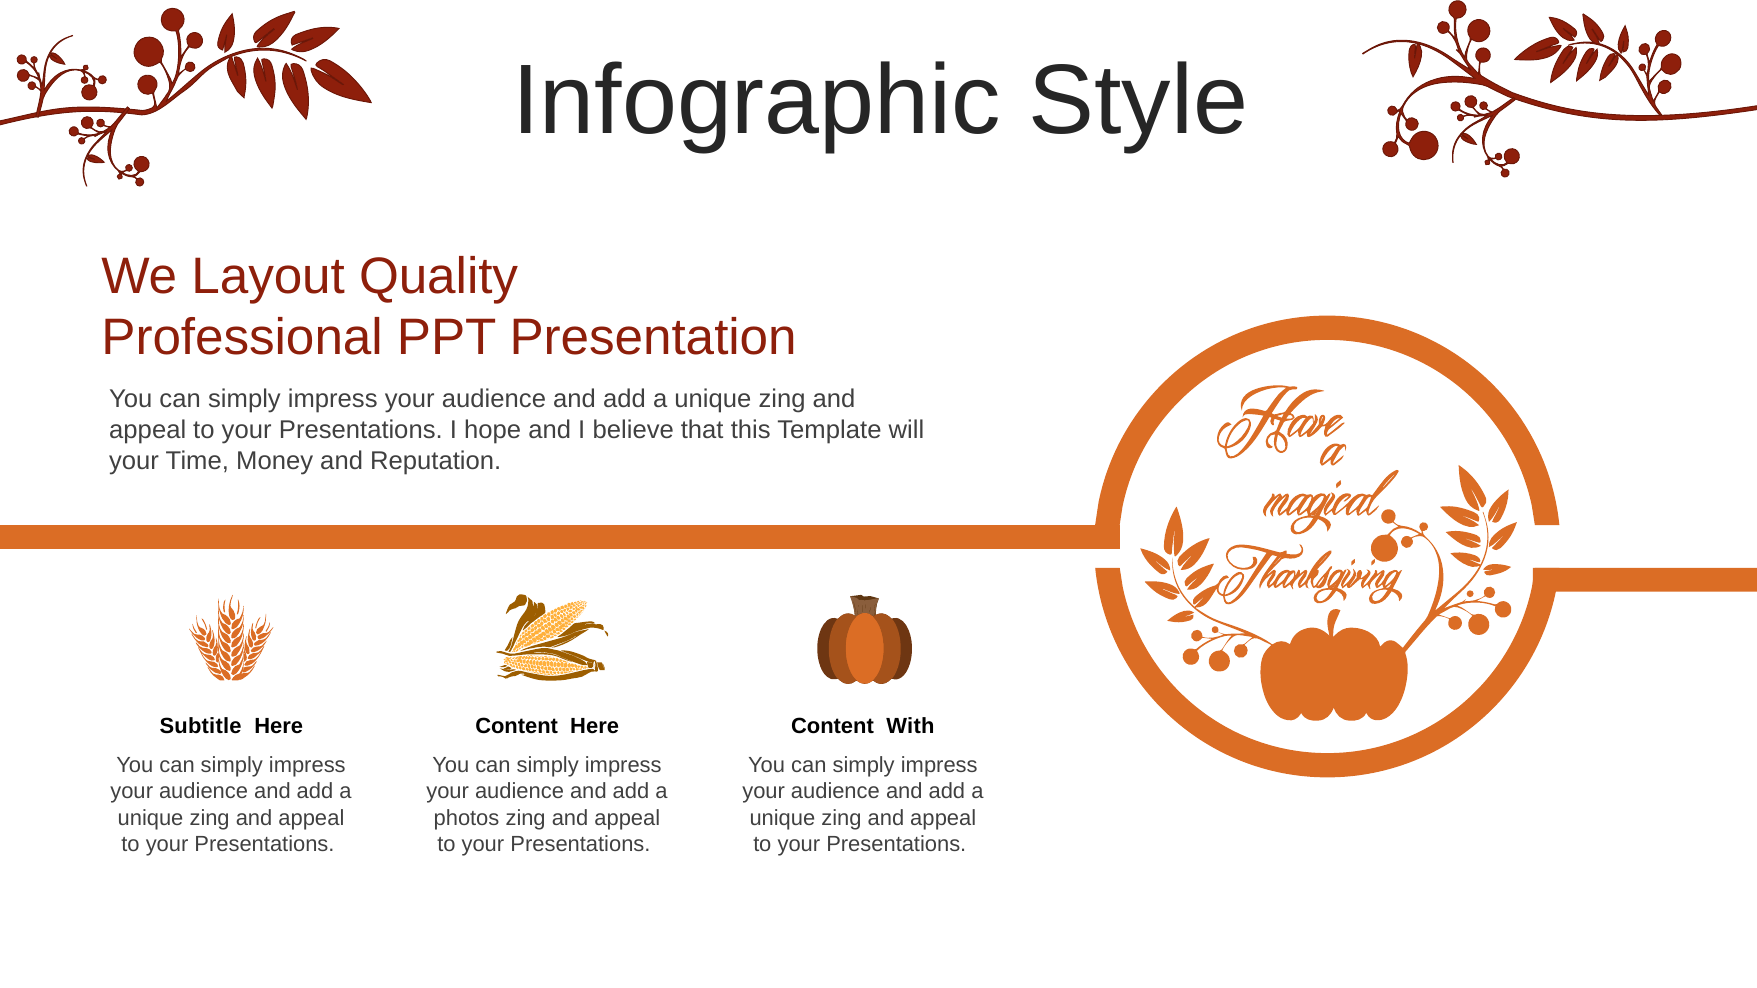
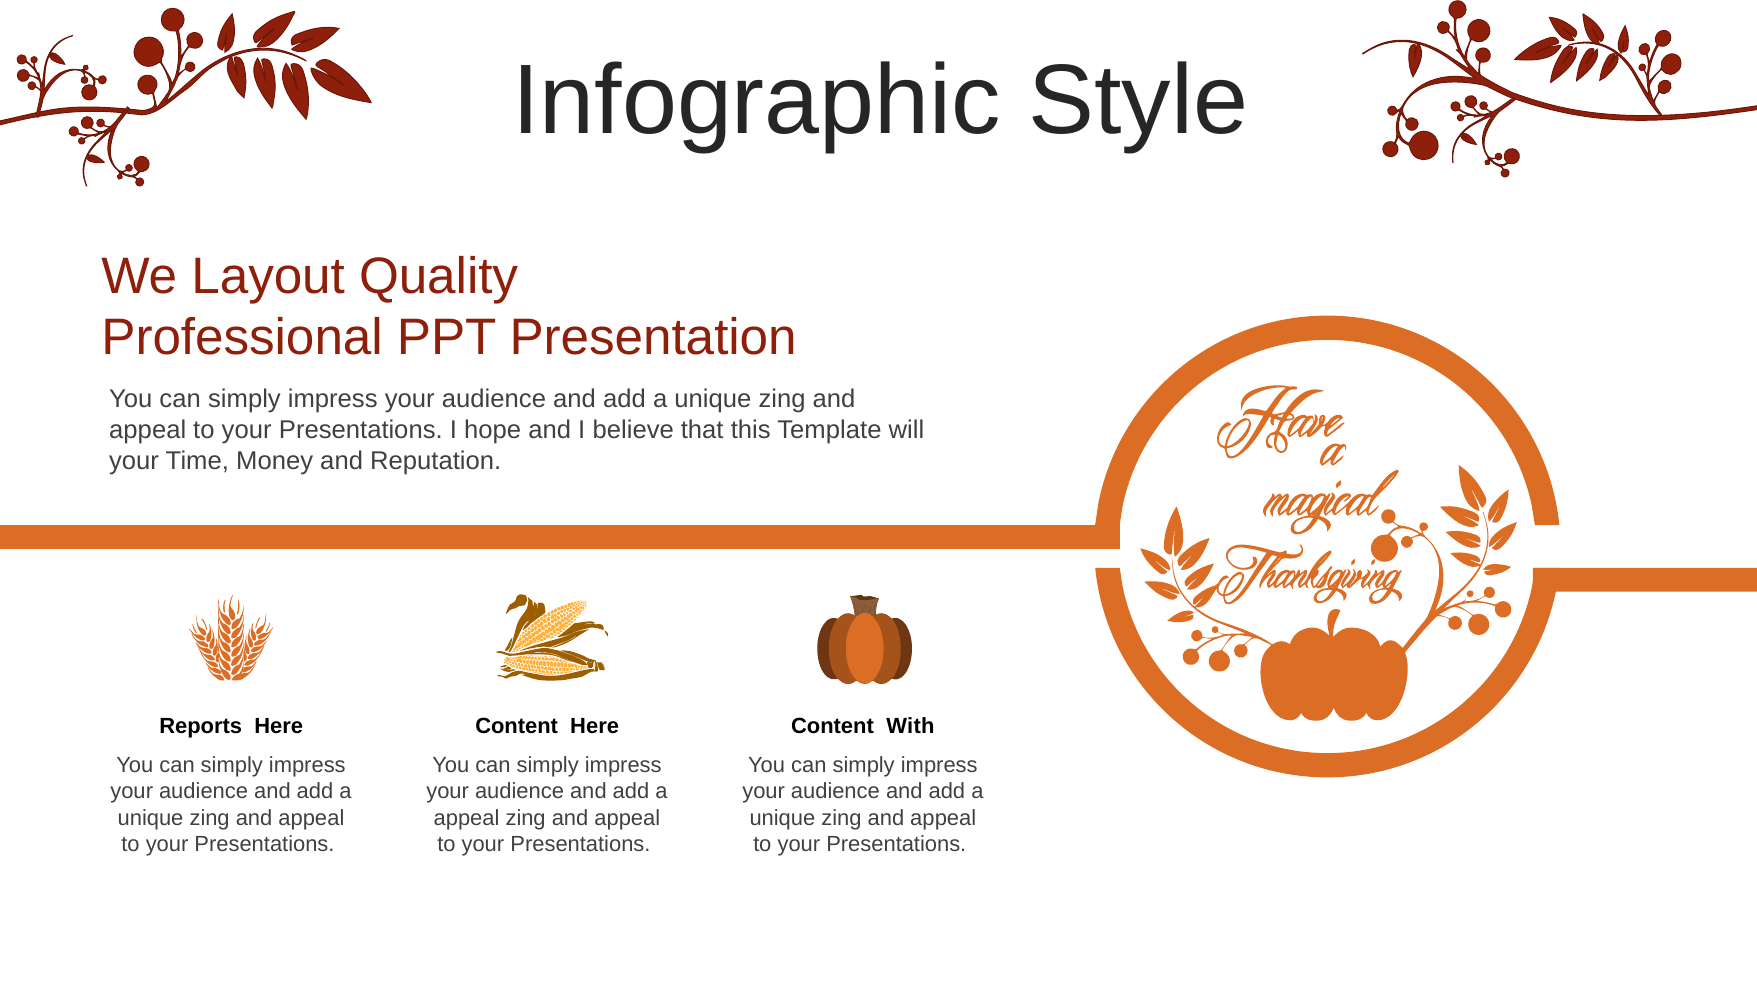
Subtitle: Subtitle -> Reports (201, 726)
photos: photos -> appeal (467, 818)
